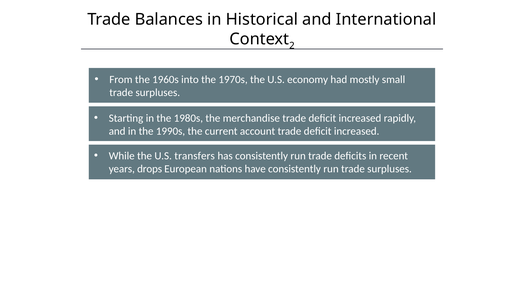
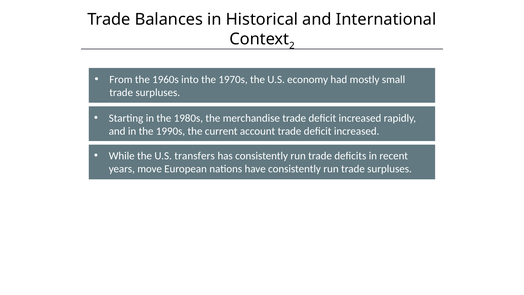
drops: drops -> move (150, 169)
